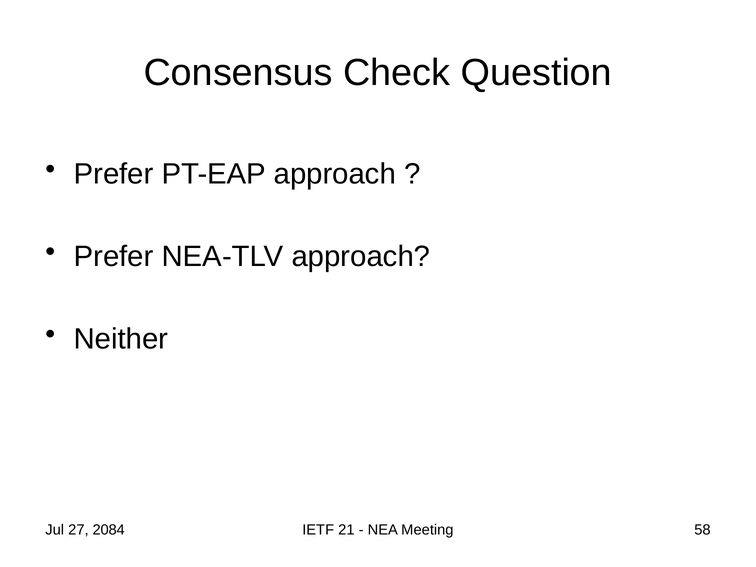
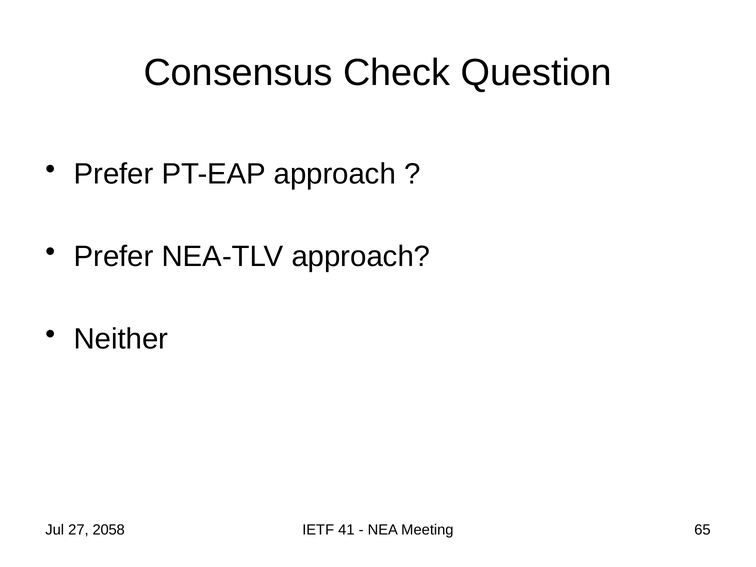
2084: 2084 -> 2058 (109, 530)
21: 21 -> 41 (346, 530)
58: 58 -> 65 (702, 530)
